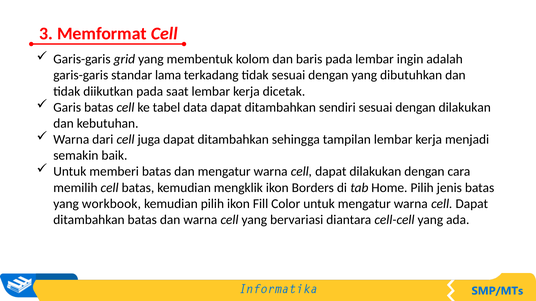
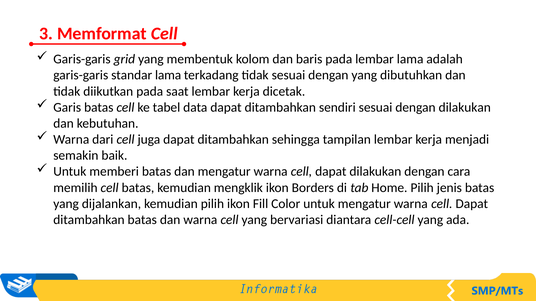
lembar ingin: ingin -> lama (410, 59)
workbook: workbook -> dijalankan (111, 204)
